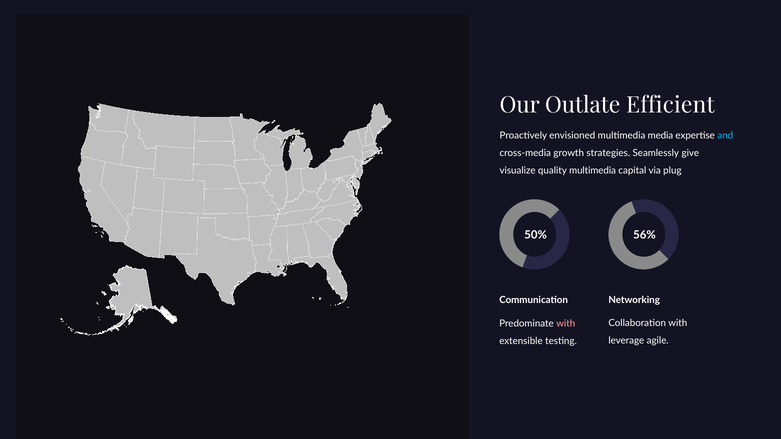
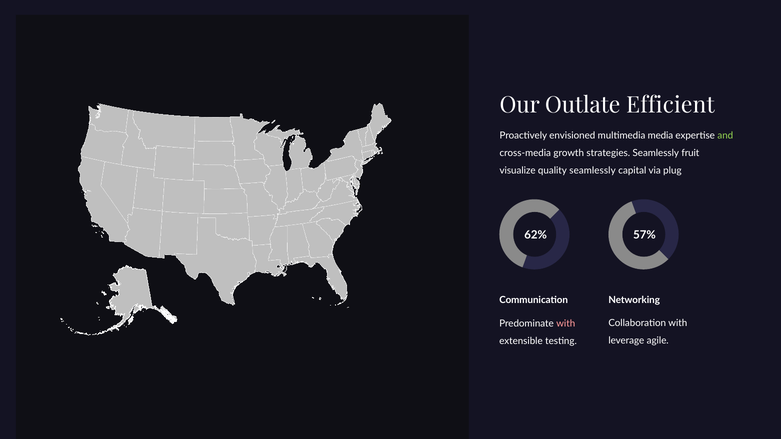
and colour: light blue -> light green (725, 135)
give: give -> fruit (690, 153)
quality multimedia: multimedia -> seamlessly (592, 171)
50%: 50% -> 62% (536, 235)
56%: 56% -> 57% (645, 235)
